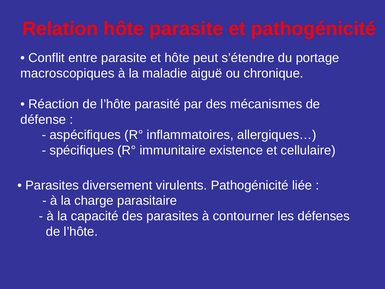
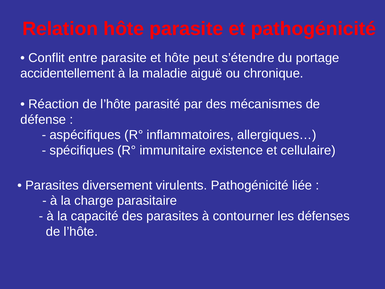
macroscopiques: macroscopiques -> accidentellement (68, 73)
